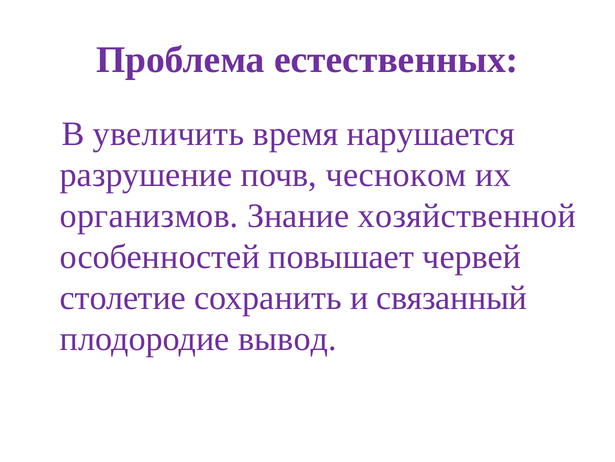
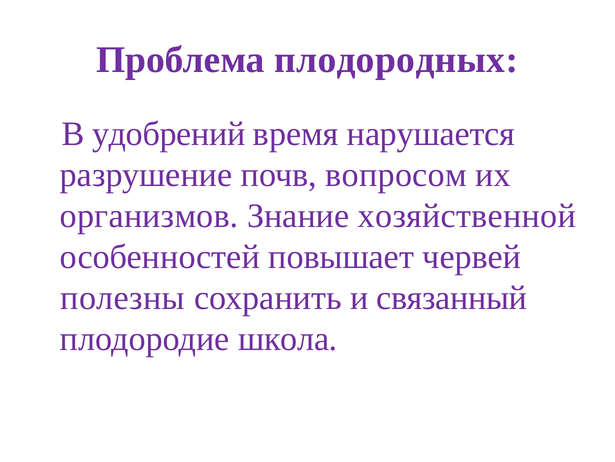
естественных: естественных -> плодородных (396, 60)
увеличить: увеличить -> удобрений (169, 134)
чесноком: чесноком -> вопросом (396, 175)
столетие: столетие -> полезны (123, 298)
вывод: вывод -> школа (288, 339)
